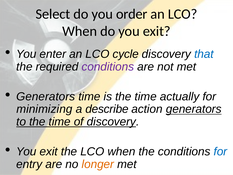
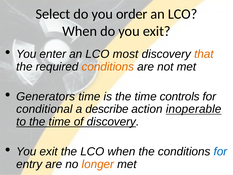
cycle: cycle -> most (126, 54)
that colour: blue -> orange (204, 54)
conditions colour: purple -> orange (108, 67)
actually: actually -> controls (180, 96)
minimizing: minimizing -> conditional (44, 109)
action generators: generators -> inoperable (194, 109)
